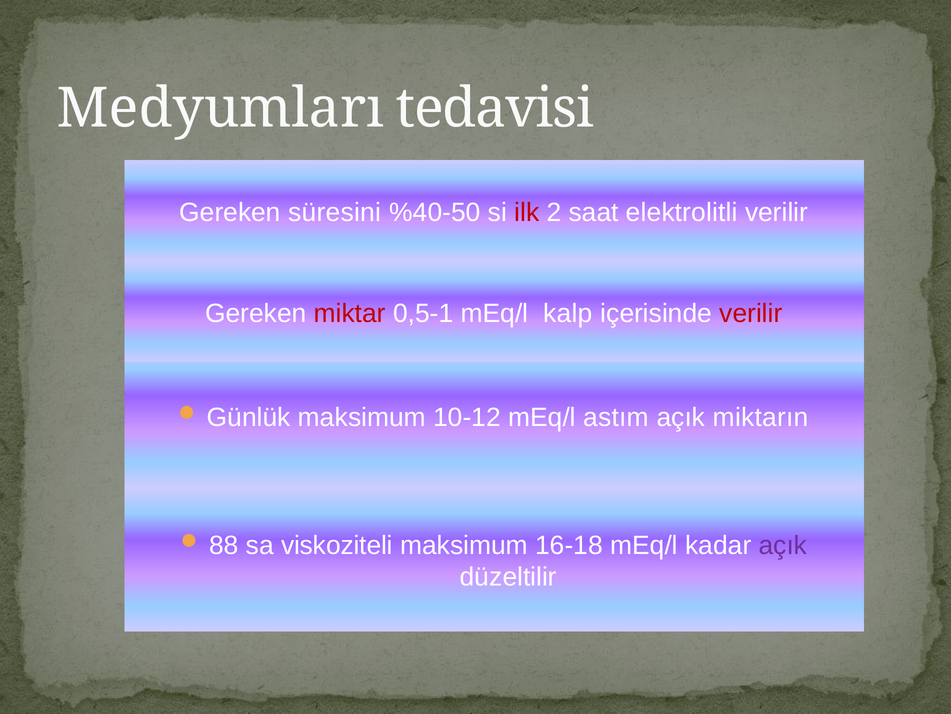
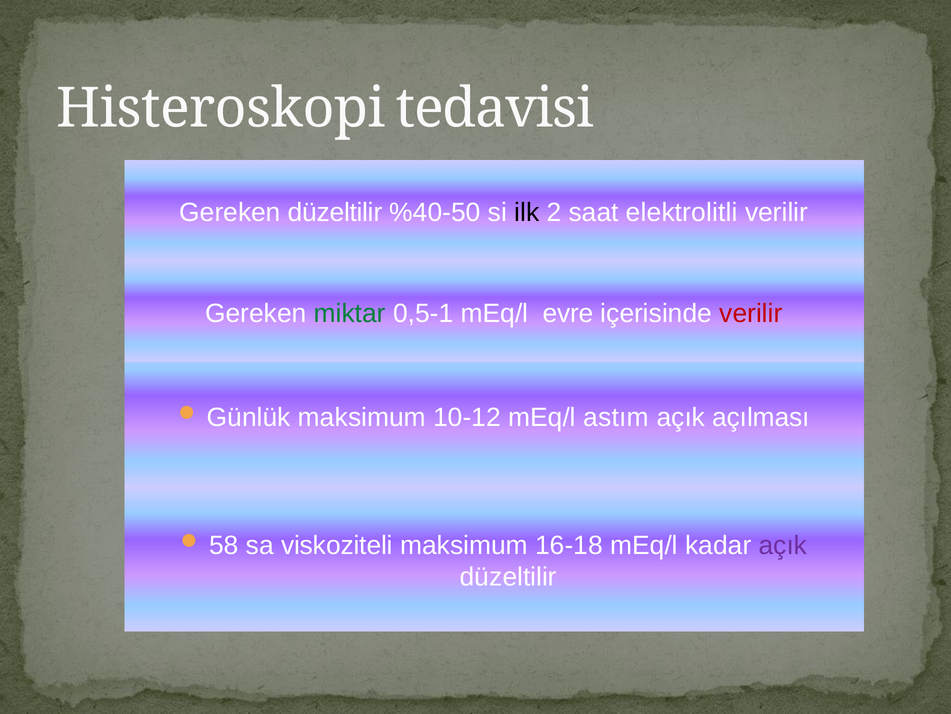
Medyumları: Medyumları -> Histeroskopi (221, 109)
Gereken süresini: süresini -> düzeltilir (335, 212)
ilk colour: red -> black (527, 212)
miktar colour: red -> green (350, 313)
kalp: kalp -> evre (568, 313)
miktarın: miktarın -> açılması (761, 417)
88: 88 -> 58 (224, 545)
